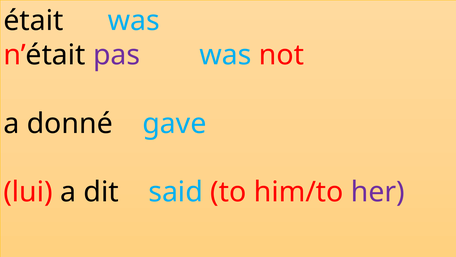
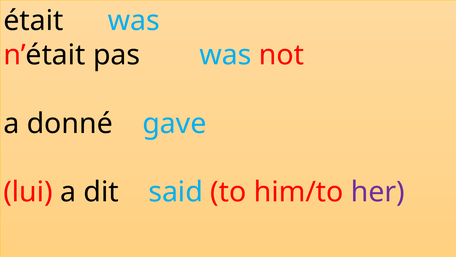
pas colour: purple -> black (117, 55)
